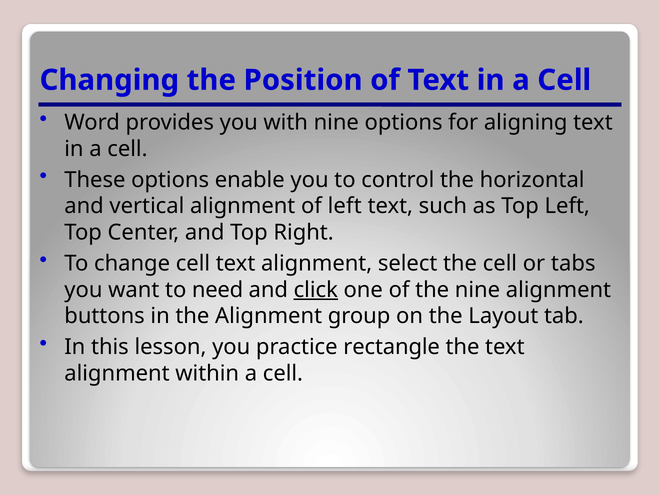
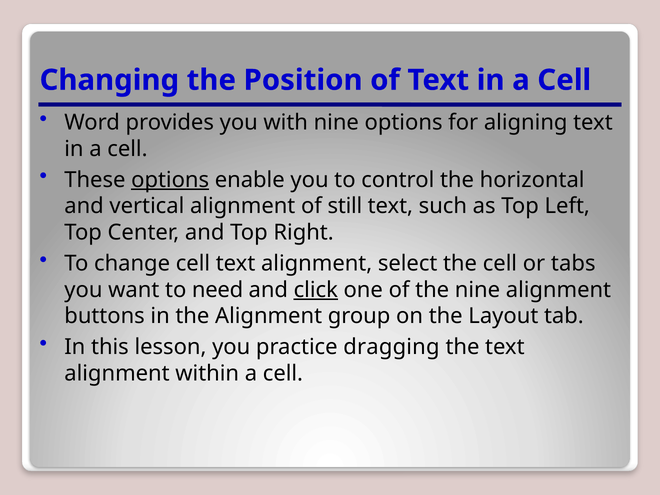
options underline: none -> present (170, 180)
of left: left -> still (345, 206)
rectangle: rectangle -> dragging (391, 347)
